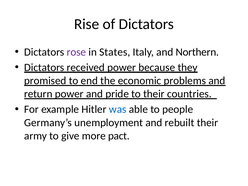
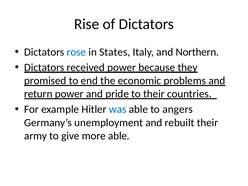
rose colour: purple -> blue (76, 52)
people: people -> angers (178, 109)
more pact: pact -> able (119, 136)
